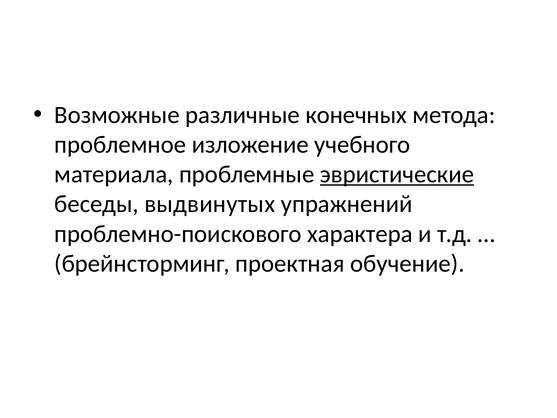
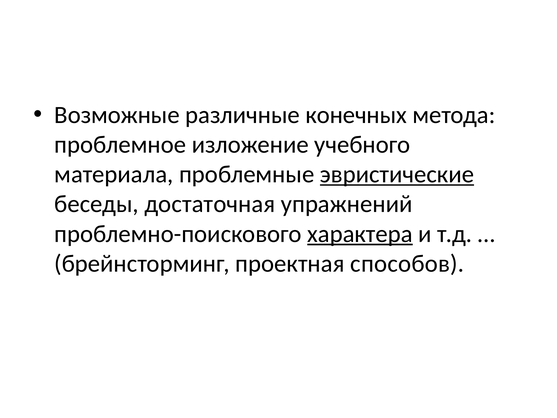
выдвинутых: выдвинутых -> достаточная (210, 204)
характера underline: none -> present (360, 234)
обучение: обучение -> способов (407, 263)
